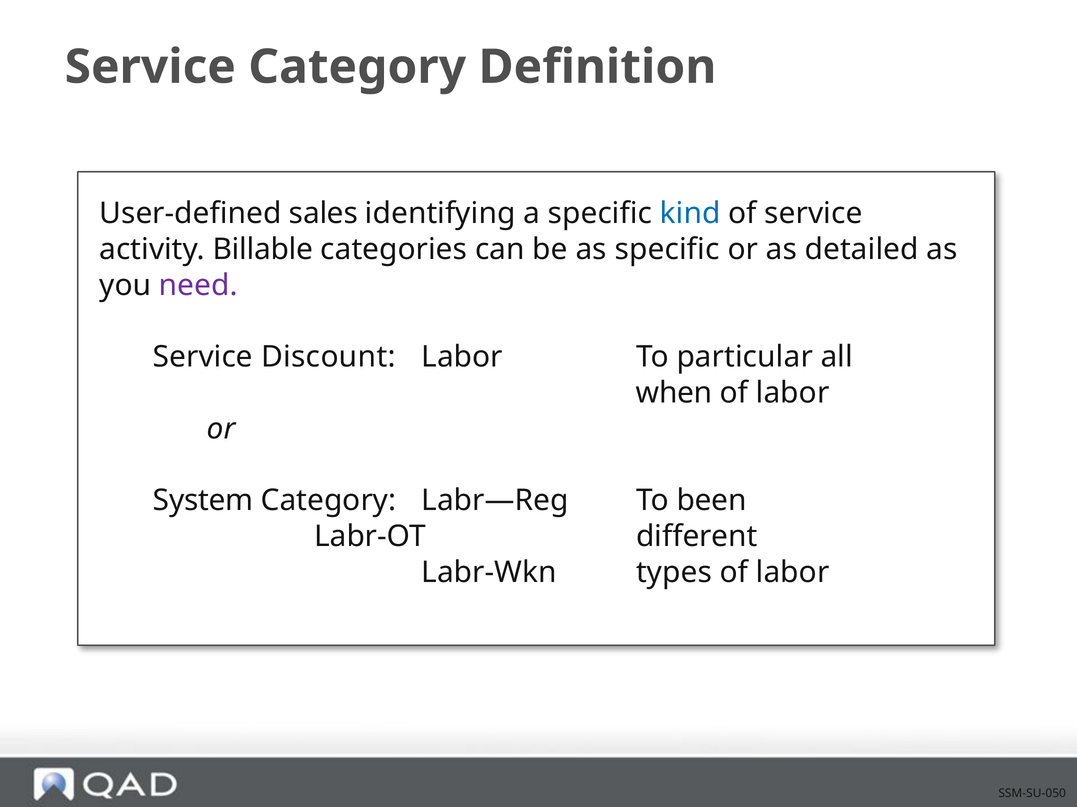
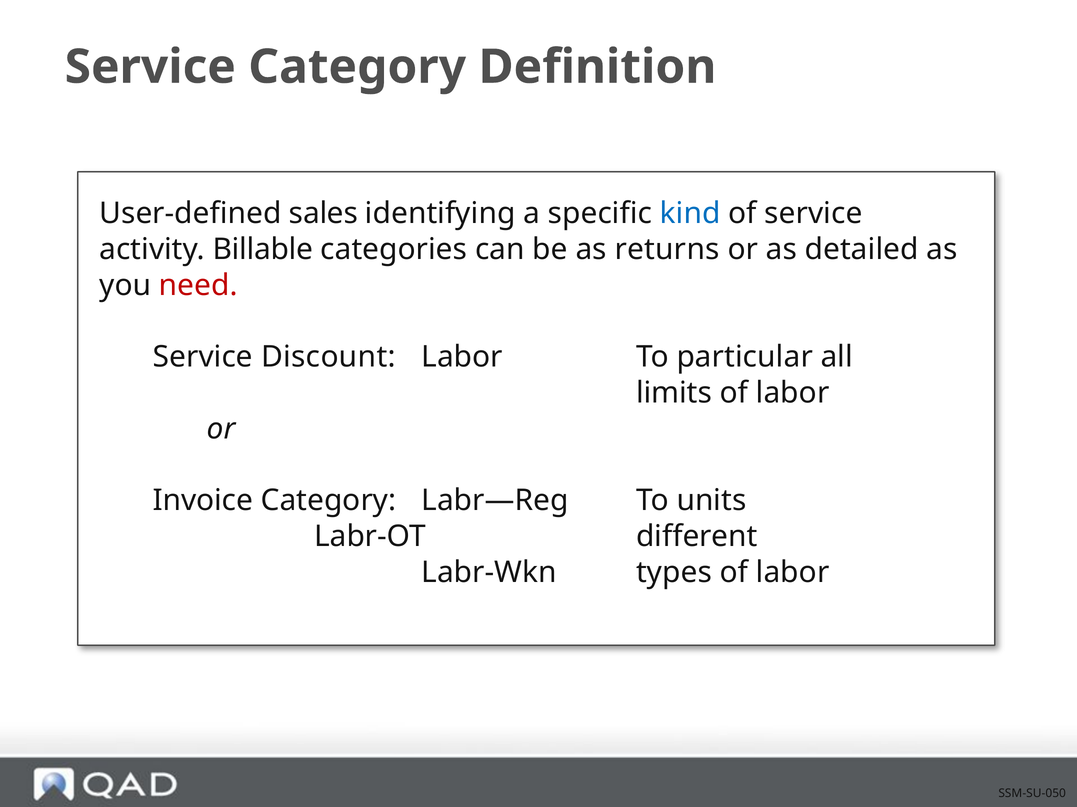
as specific: specific -> returns (667, 249)
need colour: purple -> red (198, 285)
when: when -> limits (674, 393)
System: System -> Invoice (203, 501)
been: been -> units (711, 501)
